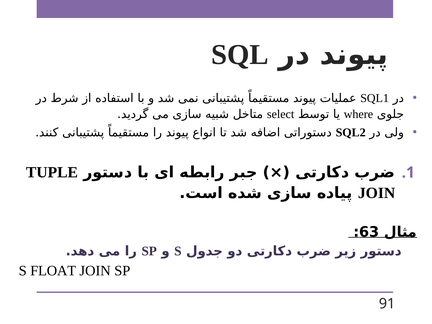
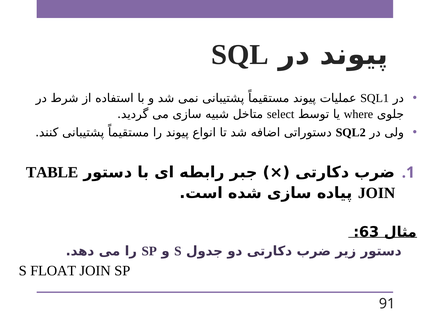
TUPLE: TUPLE -> TABLE (52, 172)
